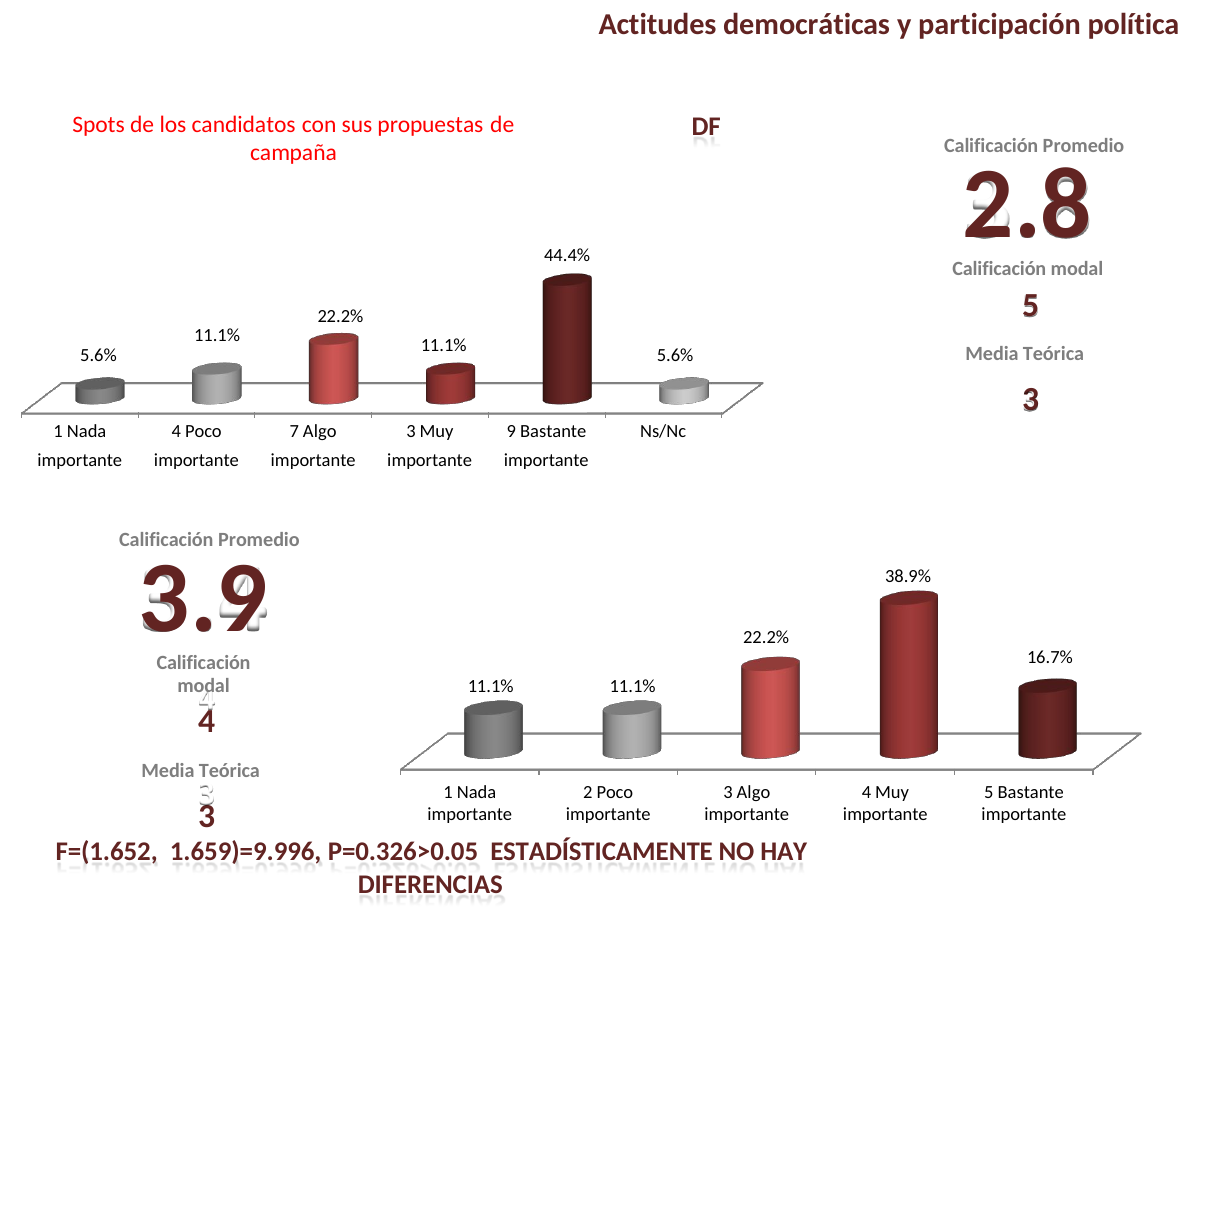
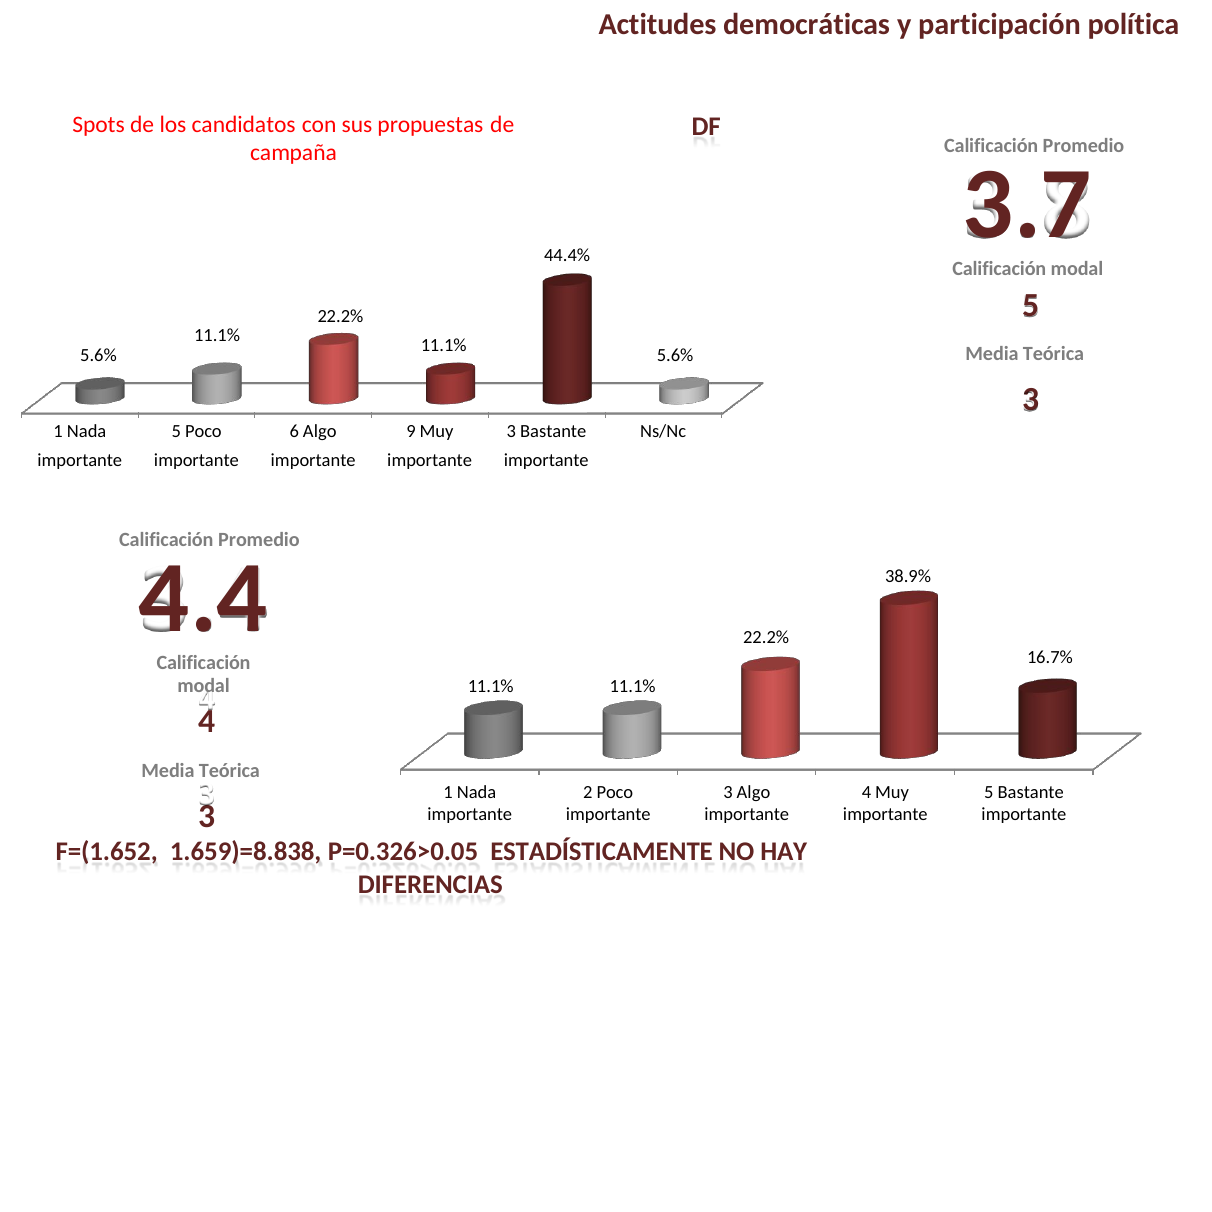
2.8: 2.8 -> 3.7 (1028, 204)
Nada 4: 4 -> 5 (176, 432)
7: 7 -> 6 (294, 432)
Algo 3: 3 -> 9 (411, 432)
Muy 9: 9 -> 3 (511, 432)
3.9: 3.9 -> 4.4 (204, 598)
1.659)=9.996: 1.659)=9.996 -> 1.659)=8.838 (246, 852)
